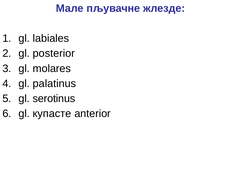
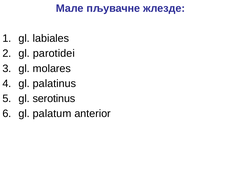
posterior: posterior -> parotidei (54, 53)
купасте: купасте -> palatum (52, 113)
